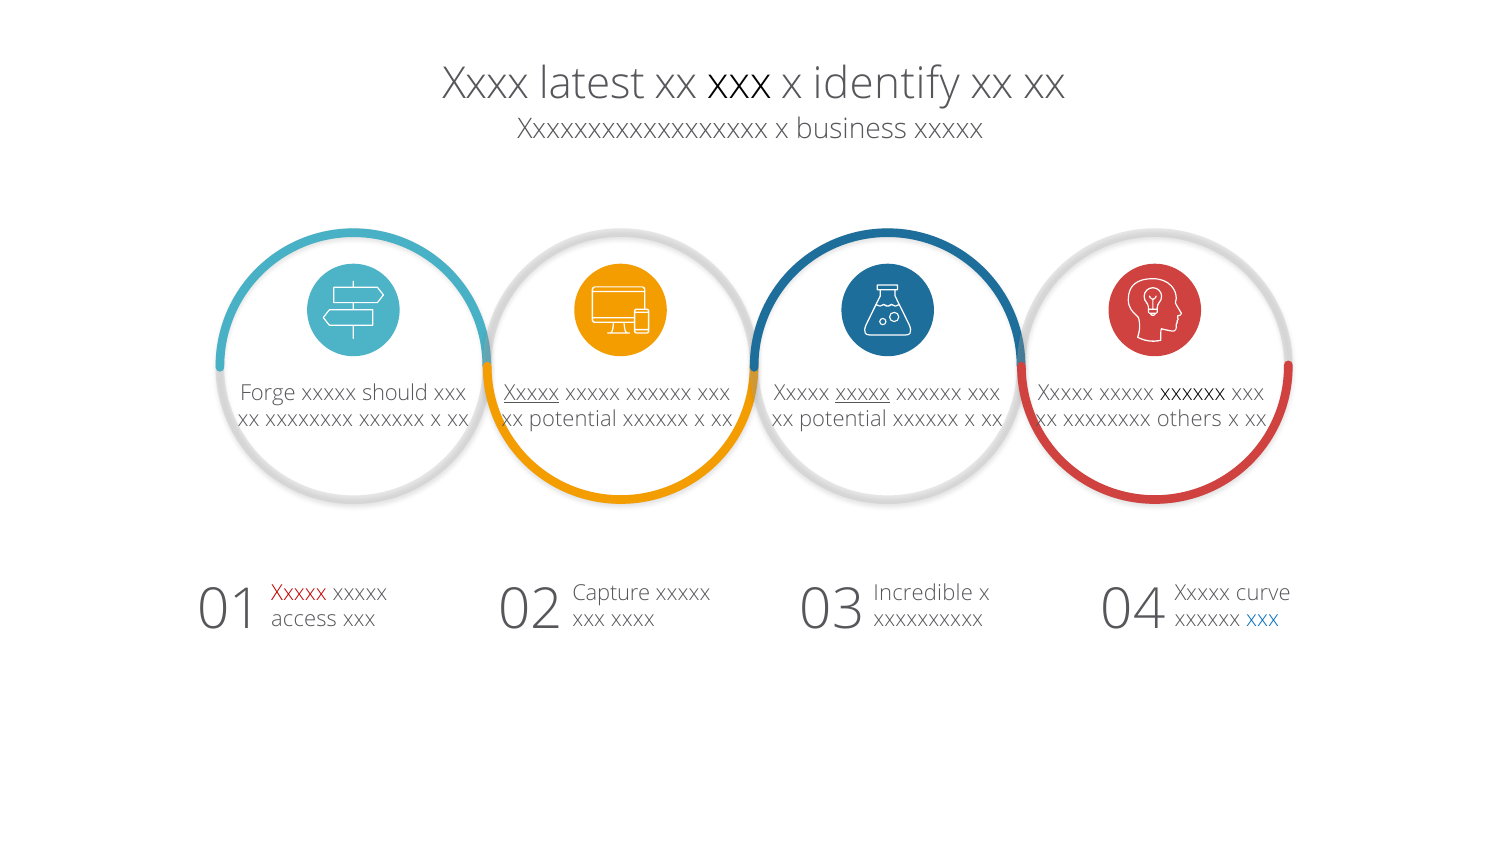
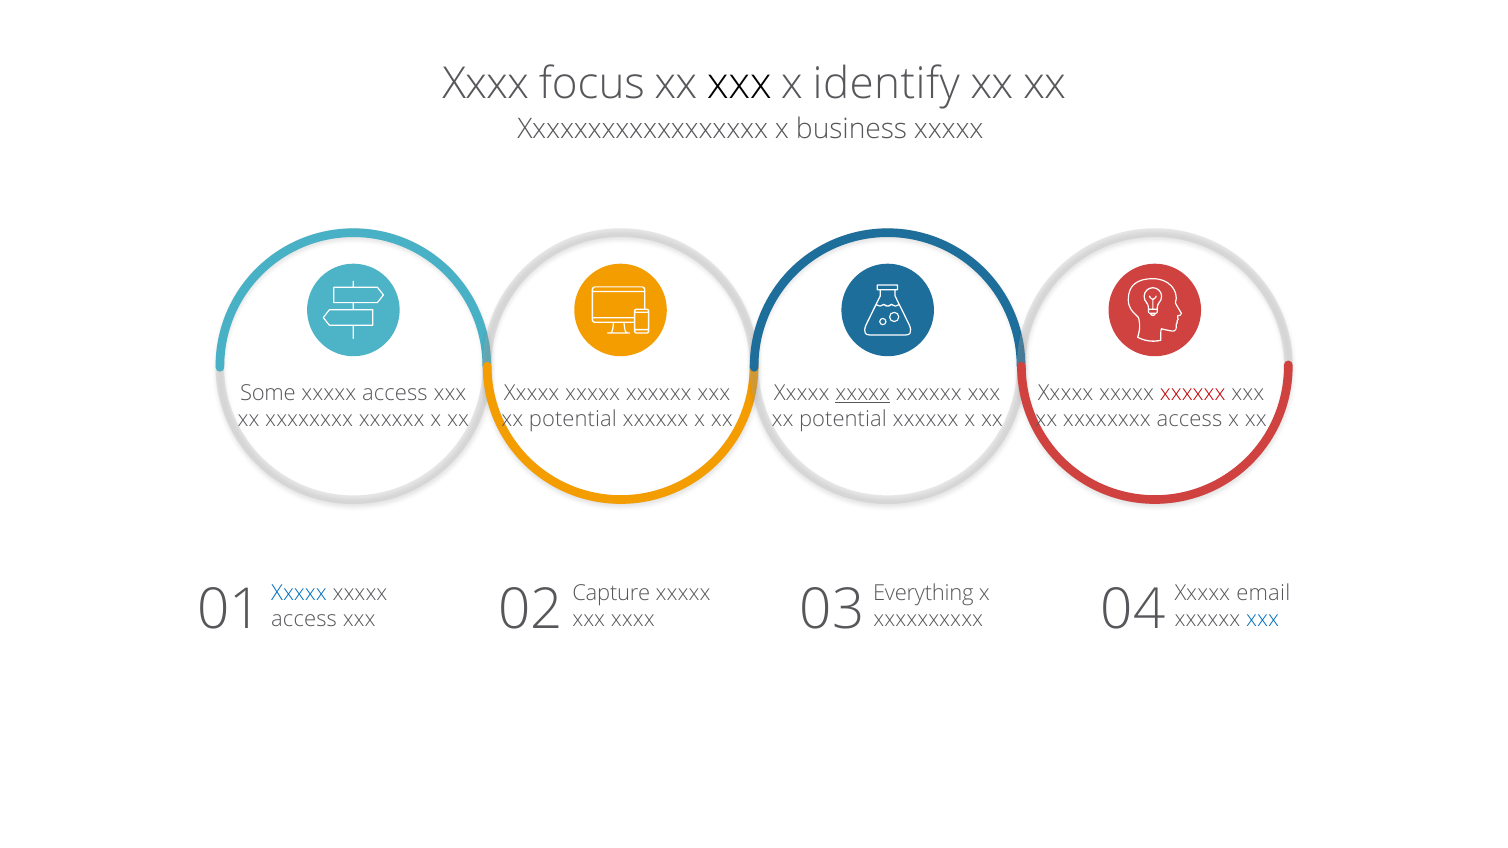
latest: latest -> focus (592, 84)
Forge: Forge -> Some (268, 393)
should: should -> access (395, 393)
Xxxxx underline: present -> none (532, 393)
xxxxxx colour: black -> red (1193, 393)
xxxxxxxx others: others -> access (1189, 419)
Xxxxx colour: red -> blue (299, 593)
Incredible: Incredible -> Everything (923, 593)
curve: curve -> email (1263, 593)
